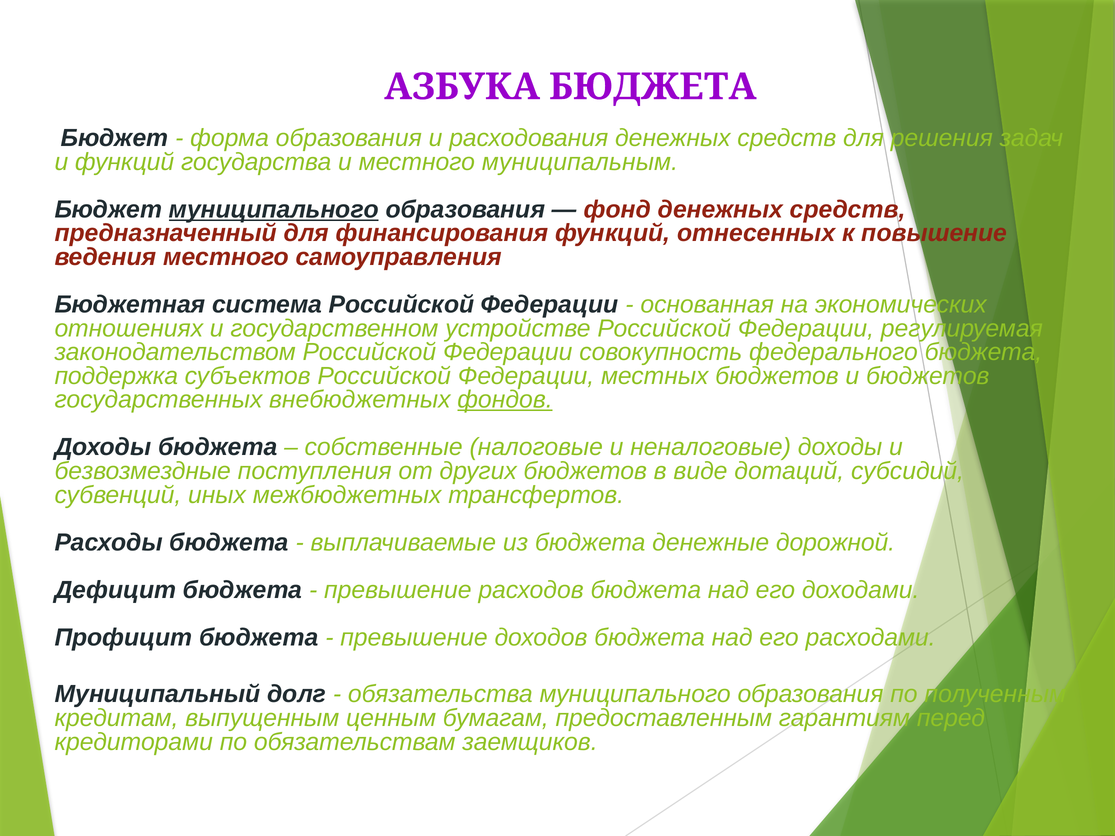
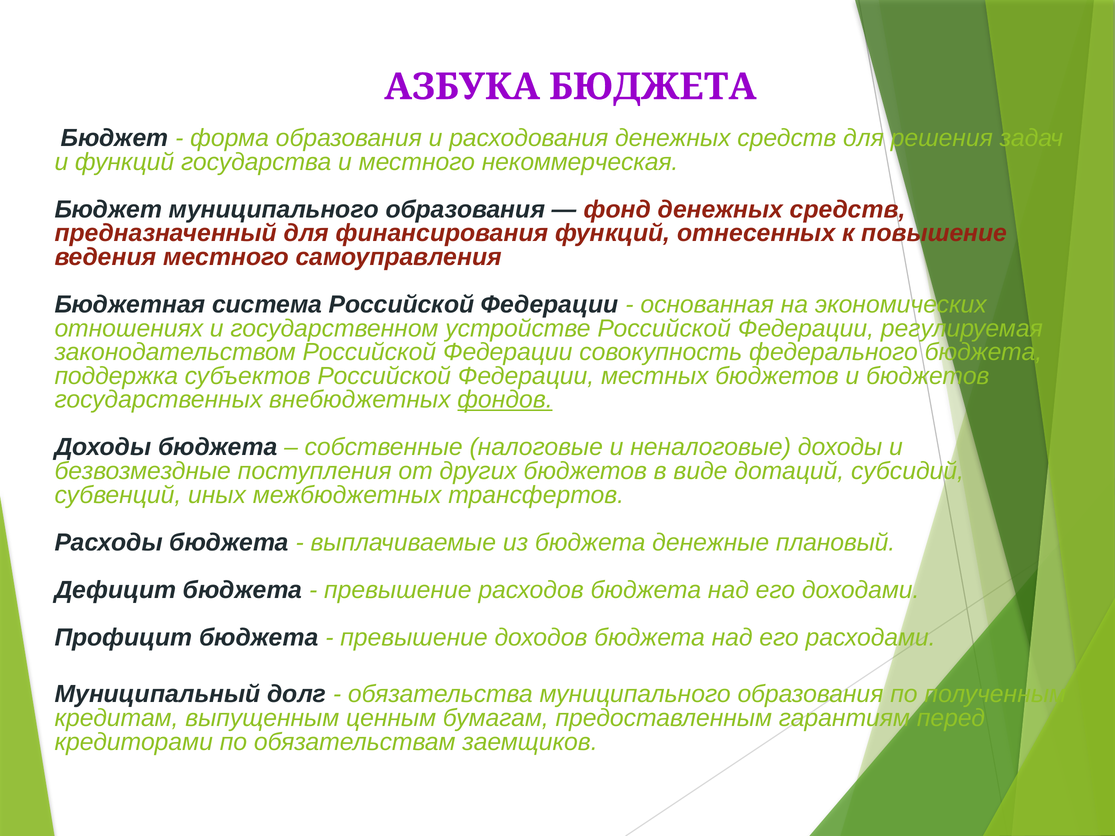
муниципальным: муниципальным -> некоммерческая (580, 162)
муниципального underline: present -> none (274, 210)
дорожной: дорожной -> плановый (836, 543)
